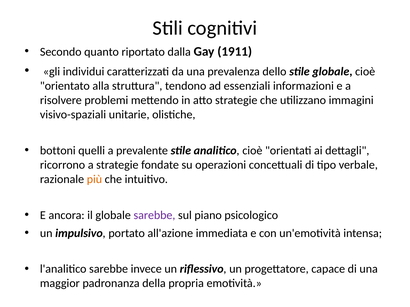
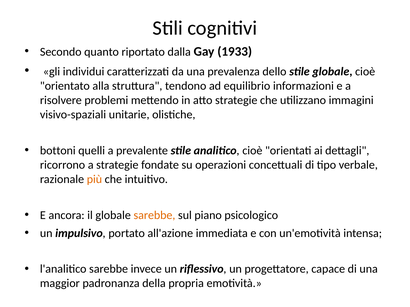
1911: 1911 -> 1933 (235, 52)
essenziali: essenziali -> equilibrio (247, 86)
sarebbe colour: purple -> orange (154, 215)
